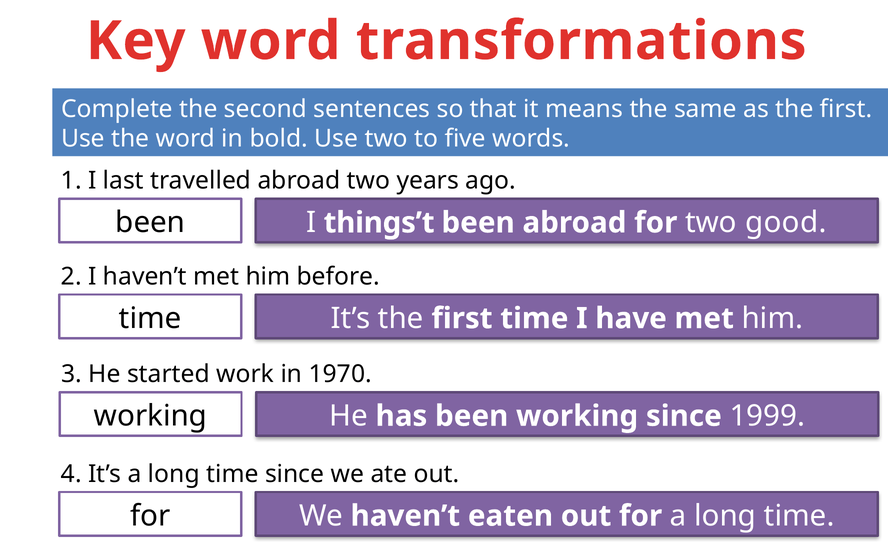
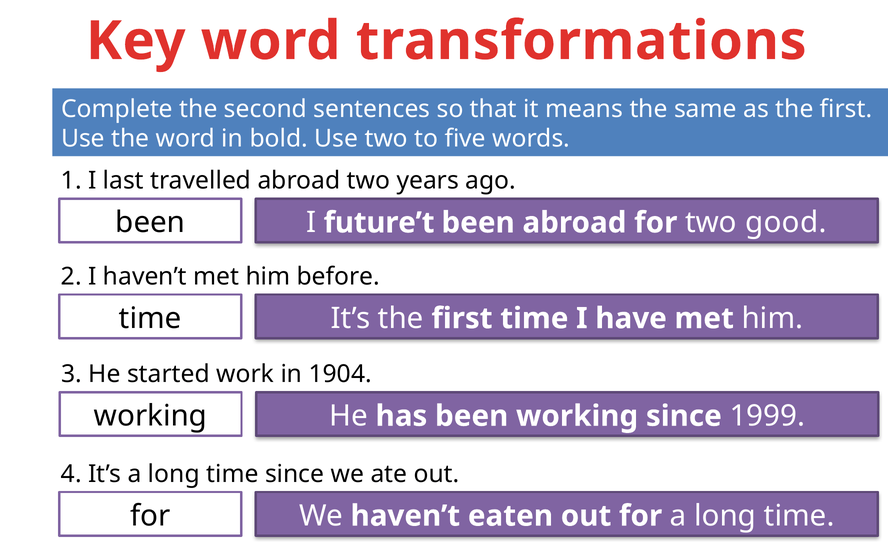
things’t: things’t -> future’t (379, 223)
1970: 1970 -> 1904 (340, 374)
